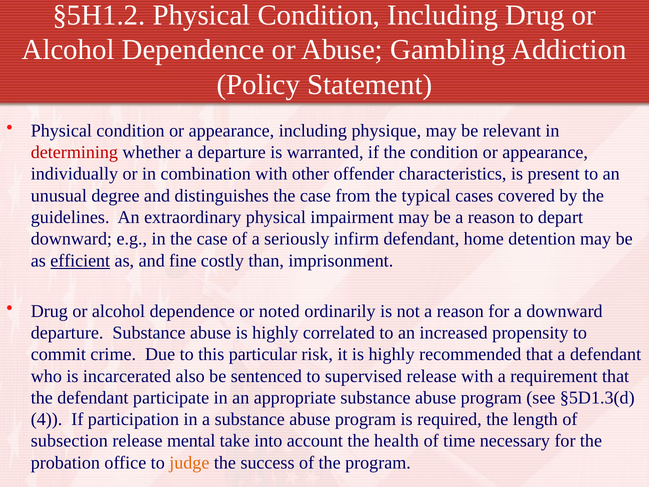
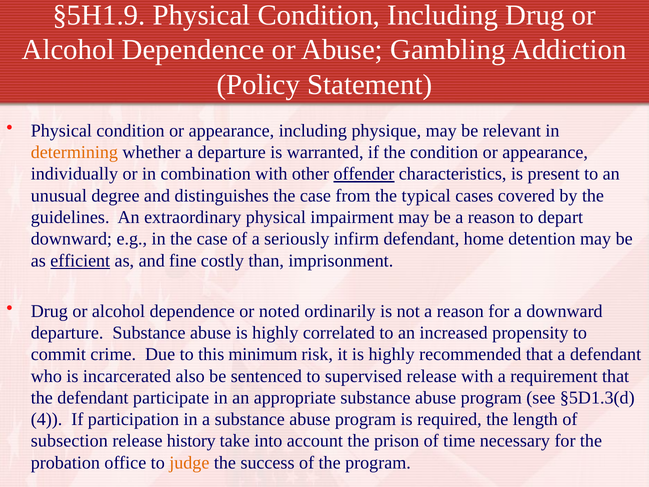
§5H1.2: §5H1.2 -> §5H1.9 (99, 15)
determining colour: red -> orange (74, 152)
offender underline: none -> present (364, 174)
particular: particular -> minimum (263, 354)
mental: mental -> history (191, 441)
health: health -> prison (397, 441)
